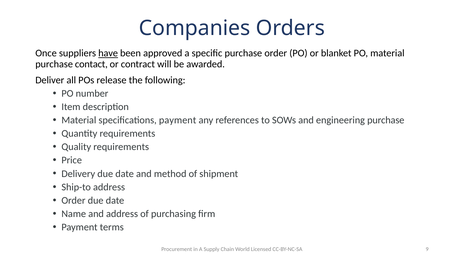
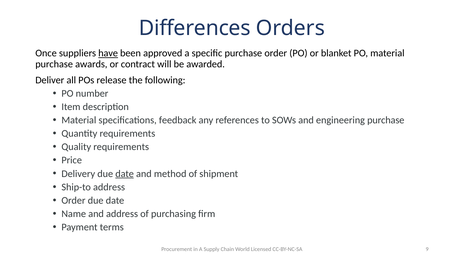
Companies: Companies -> Differences (195, 28)
contact: contact -> awards (91, 64)
specifications payment: payment -> feedback (178, 120)
date underline: none -> present (125, 174)
